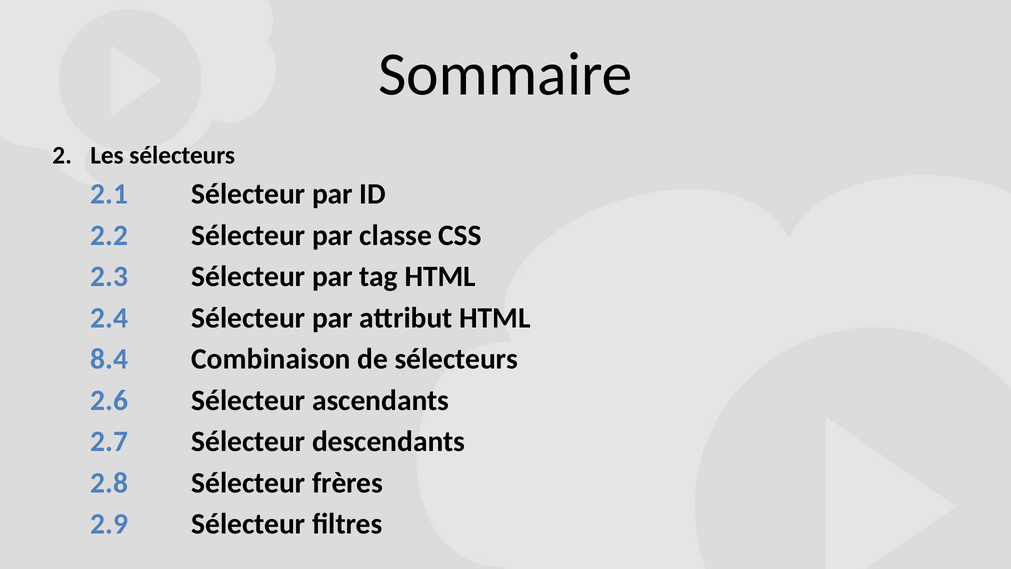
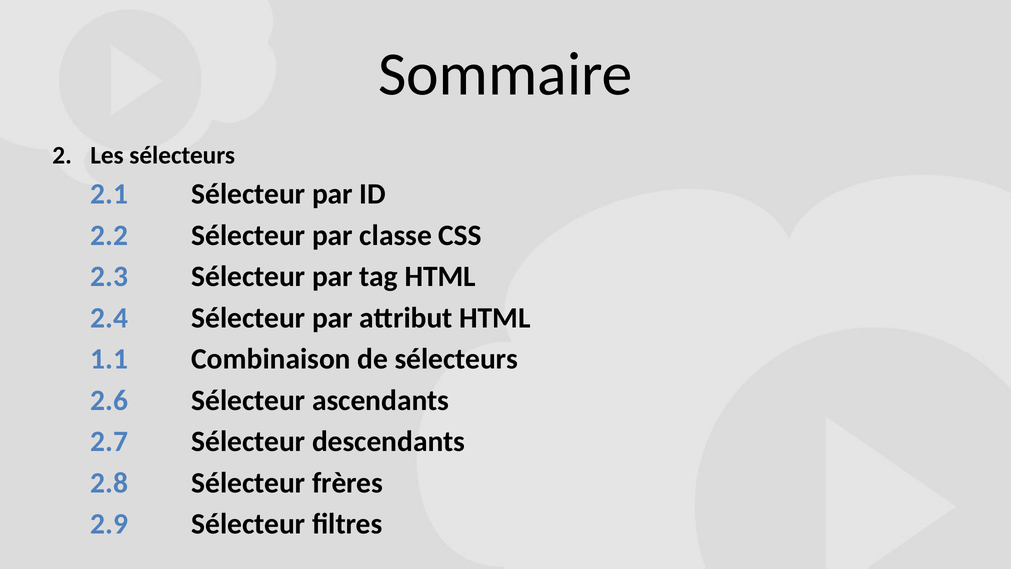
8.4: 8.4 -> 1.1 (109, 359)
